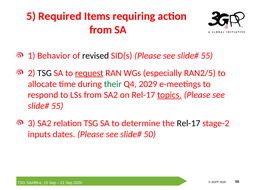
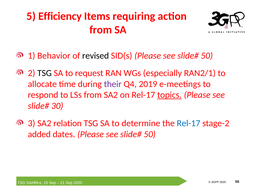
Required: Required -> Efficiency (60, 16)
55: 55 -> 50 (207, 56)
request underline: present -> none (89, 73)
RAN2/5: RAN2/5 -> RAN2/1 (200, 73)
their colour: green -> purple (113, 84)
2029: 2029 -> 2019 (148, 84)
55: 55 -> 30 (57, 106)
Rel-17 colour: black -> blue (189, 123)
inputs: inputs -> added (39, 134)
